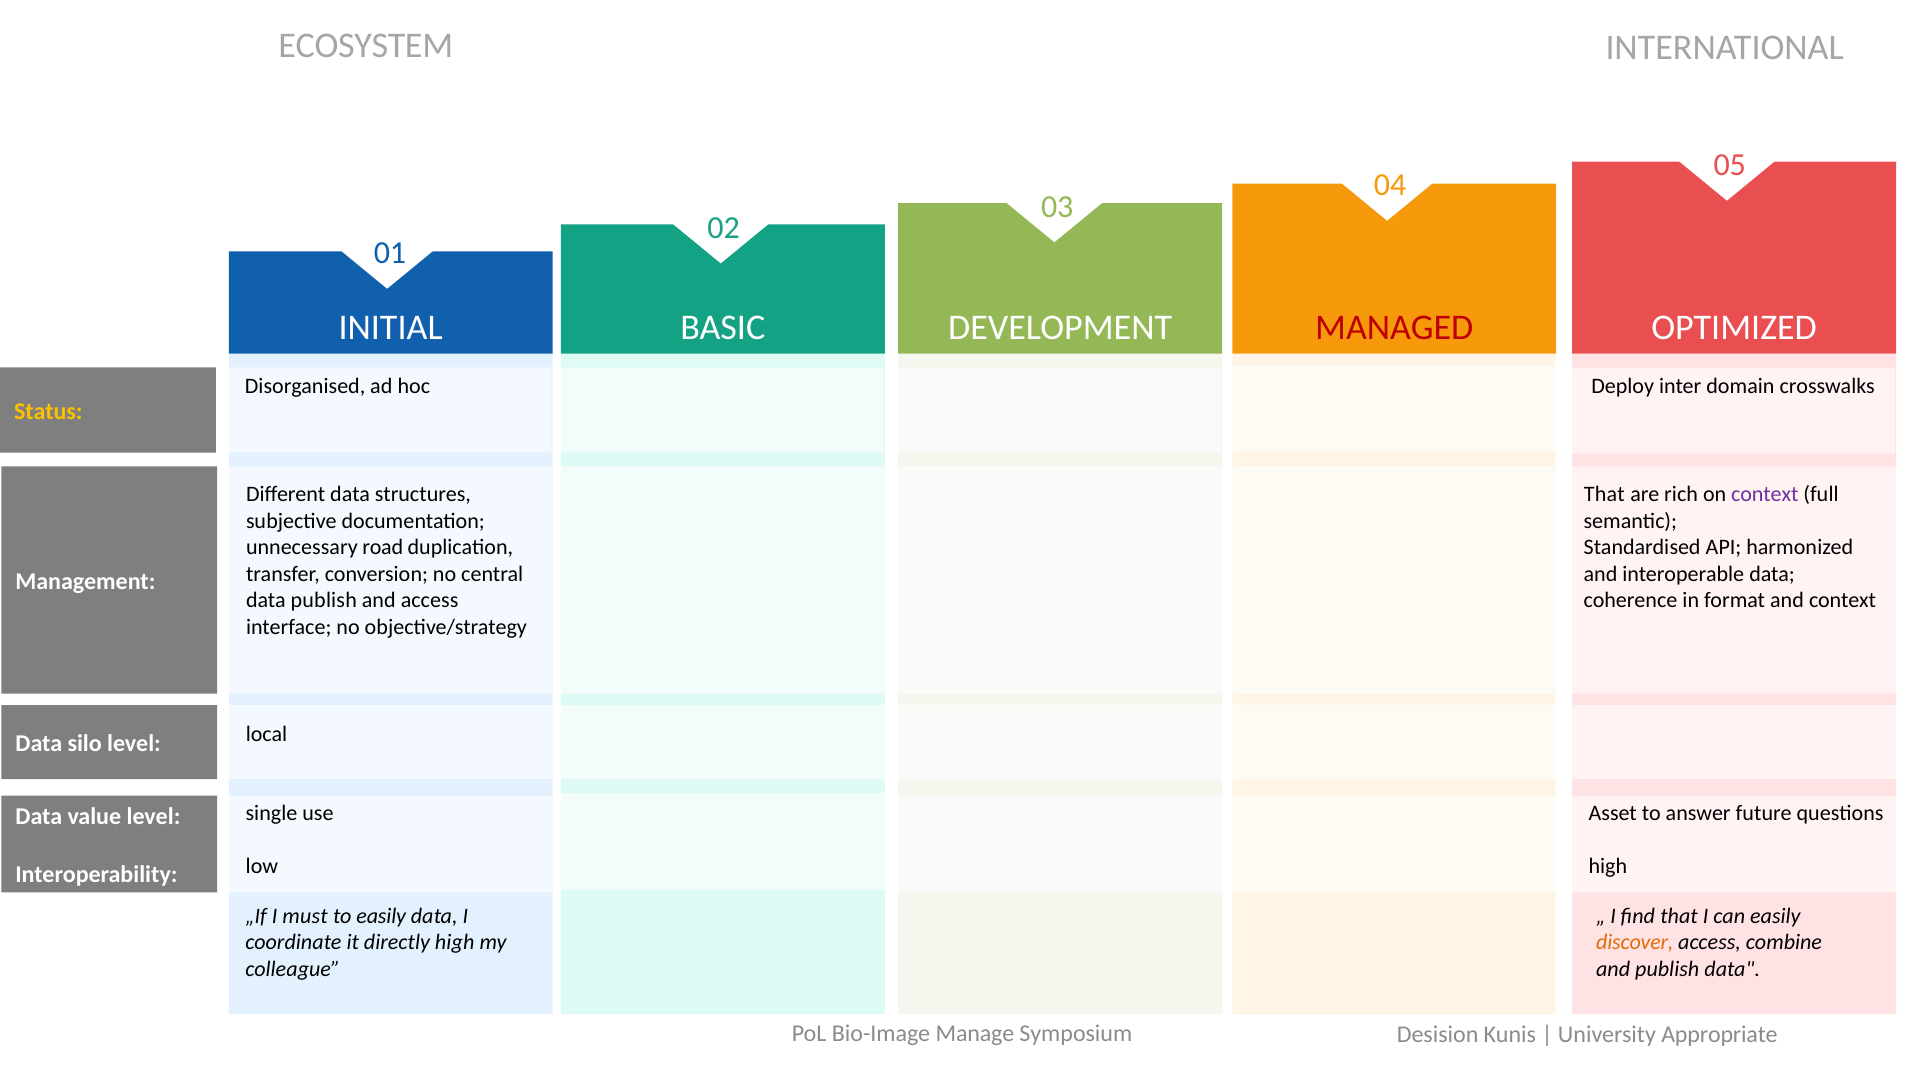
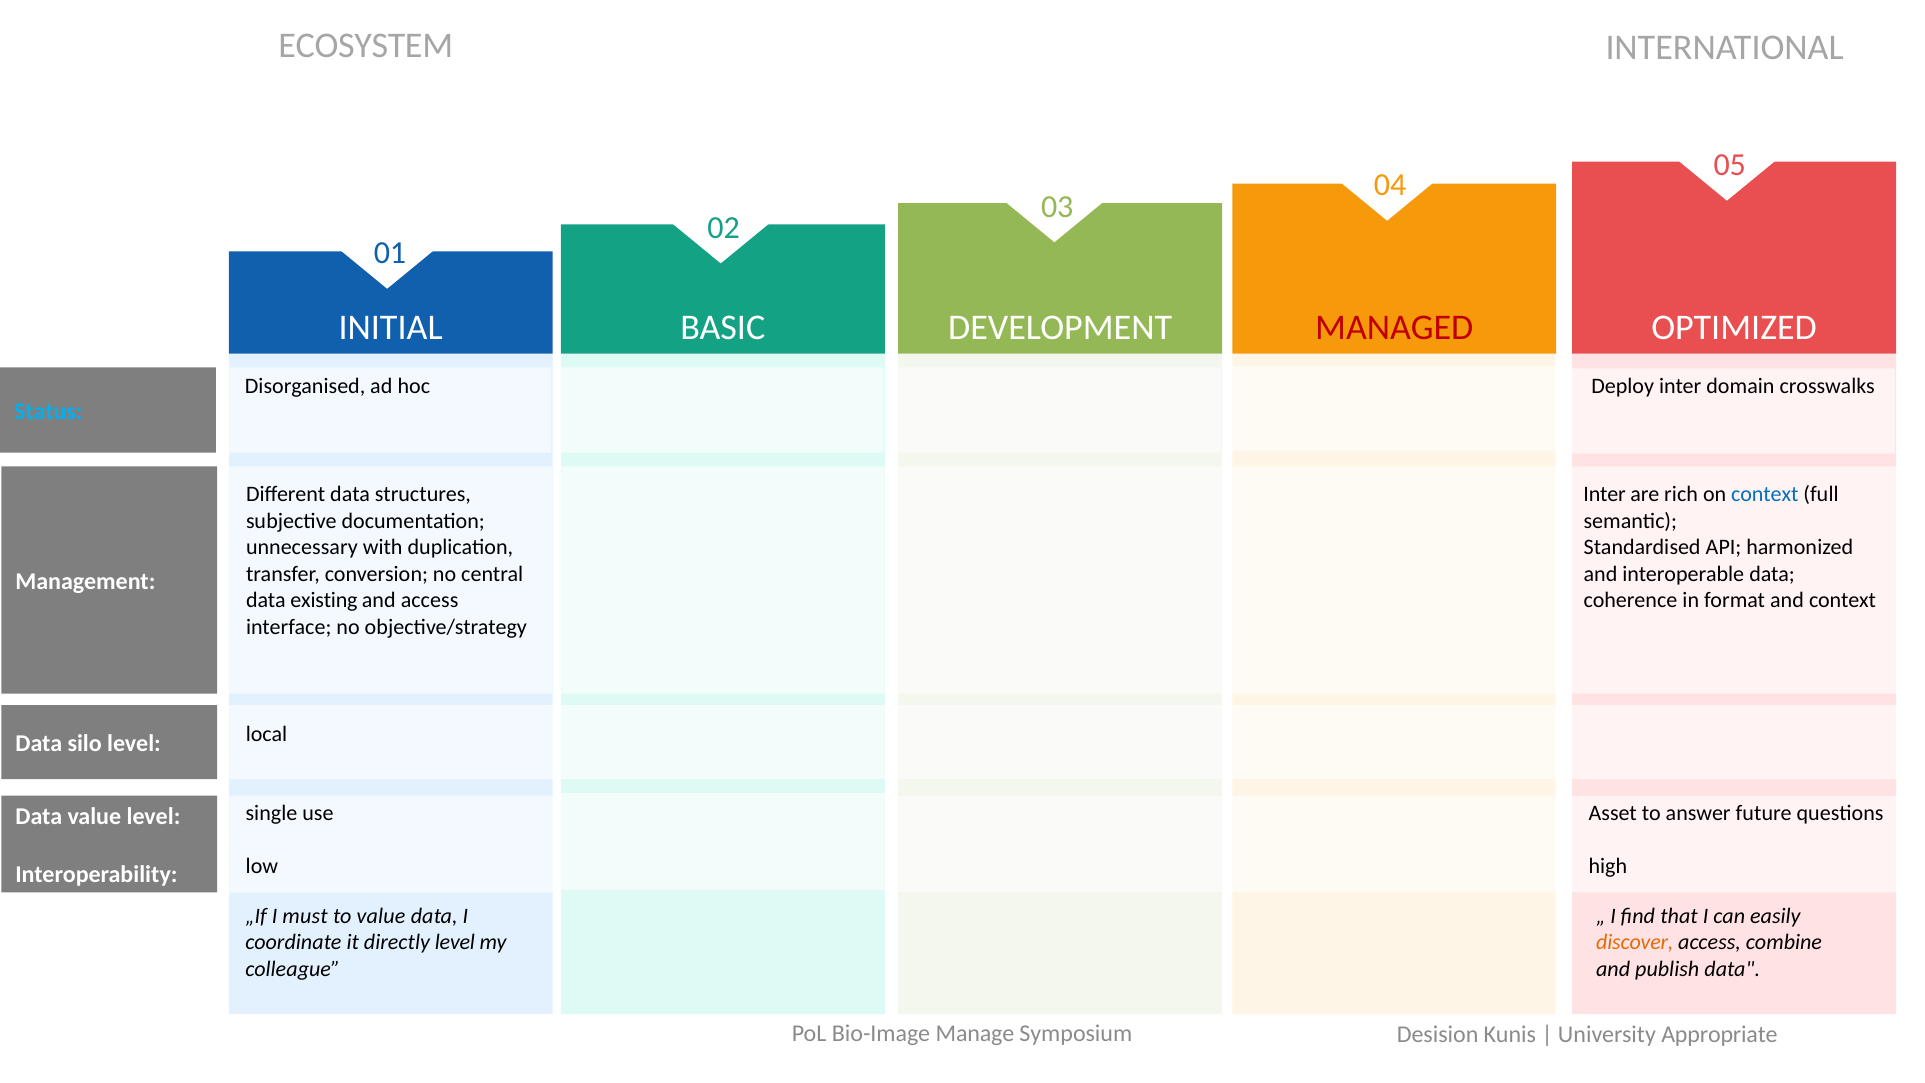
Status colour: yellow -> light blue (48, 412)
That: That -> Inter (1605, 494)
context colour: purple -> blue (1765, 494)
road: road -> with (383, 547)
data publish: publish -> existing (324, 600)
to easily: easily -> value (381, 916)
directly high: high -> level (455, 942)
